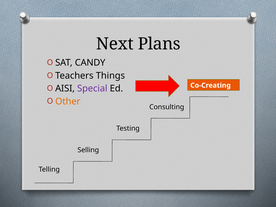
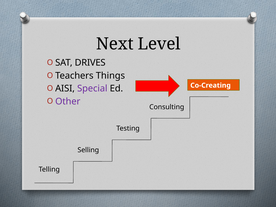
Plans: Plans -> Level (159, 44)
CANDY: CANDY -> DRIVES (90, 63)
Other colour: orange -> purple (68, 101)
